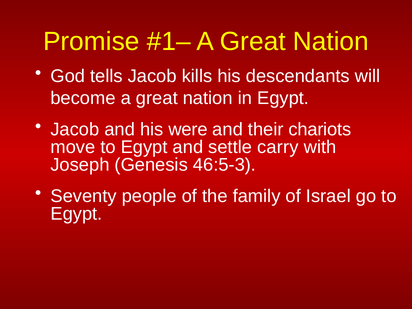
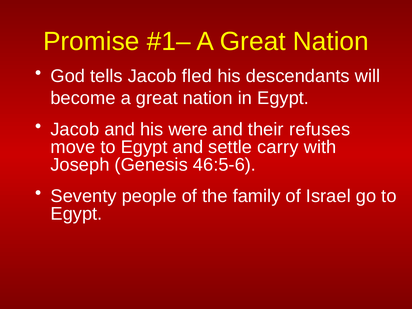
kills: kills -> fled (197, 76)
chariots: chariots -> refuses (320, 130)
46:5-3: 46:5-3 -> 46:5-6 (225, 165)
